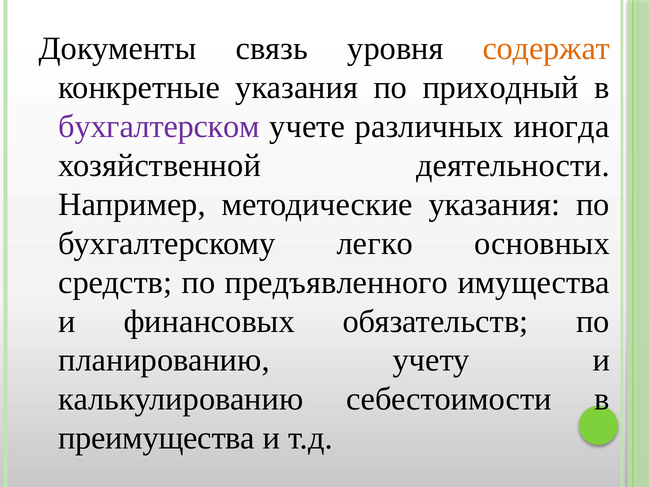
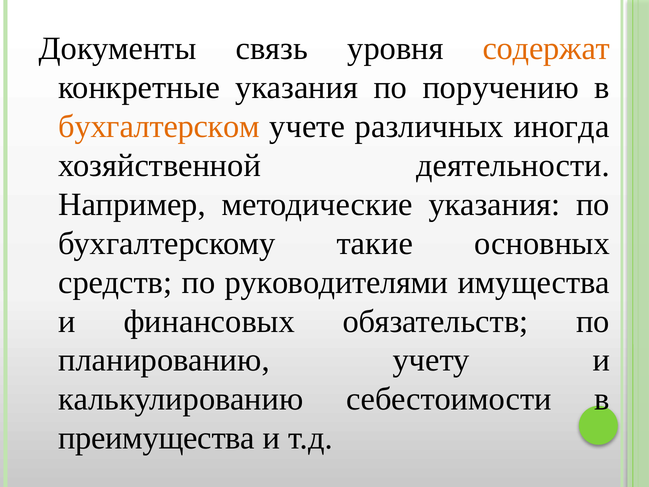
приходный: приходный -> поручению (501, 87)
бухгалтерском colour: purple -> orange (159, 126)
легко: легко -> такие (375, 243)
предъявленного: предъявленного -> руководителями (337, 282)
